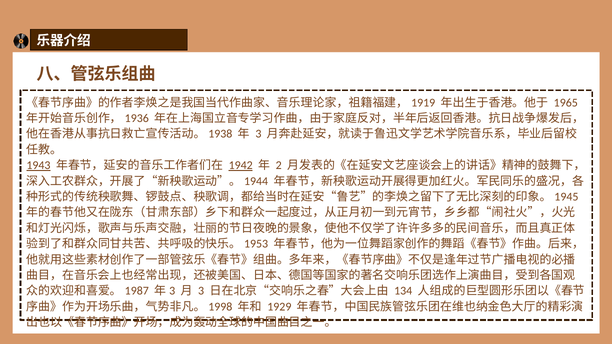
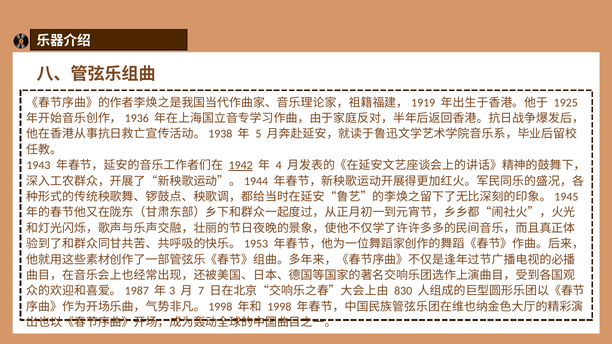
1965: 1965 -> 1925 (566, 103)
3: 3 -> 5 (258, 134)
1943 underline: present -> none (38, 166)
2: 2 -> 4 (279, 166)
3: 3 -> 7 (201, 291)
134: 134 -> 830 (403, 291)
1929: 1929 -> 1998 (279, 307)
